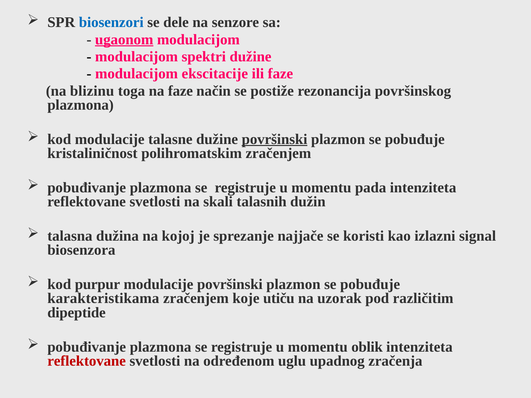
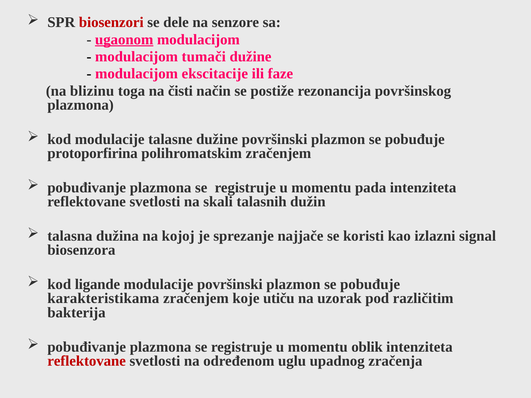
biosenzori colour: blue -> red (111, 22)
spektri: spektri -> tumači (204, 57)
na faze: faze -> čisti (180, 91)
površinski underline: present -> none (275, 139)
kristaliničnost: kristaliničnost -> protoporfirina (93, 153)
purpur: purpur -> ligande (97, 284)
dipeptide: dipeptide -> bakterija (76, 313)
